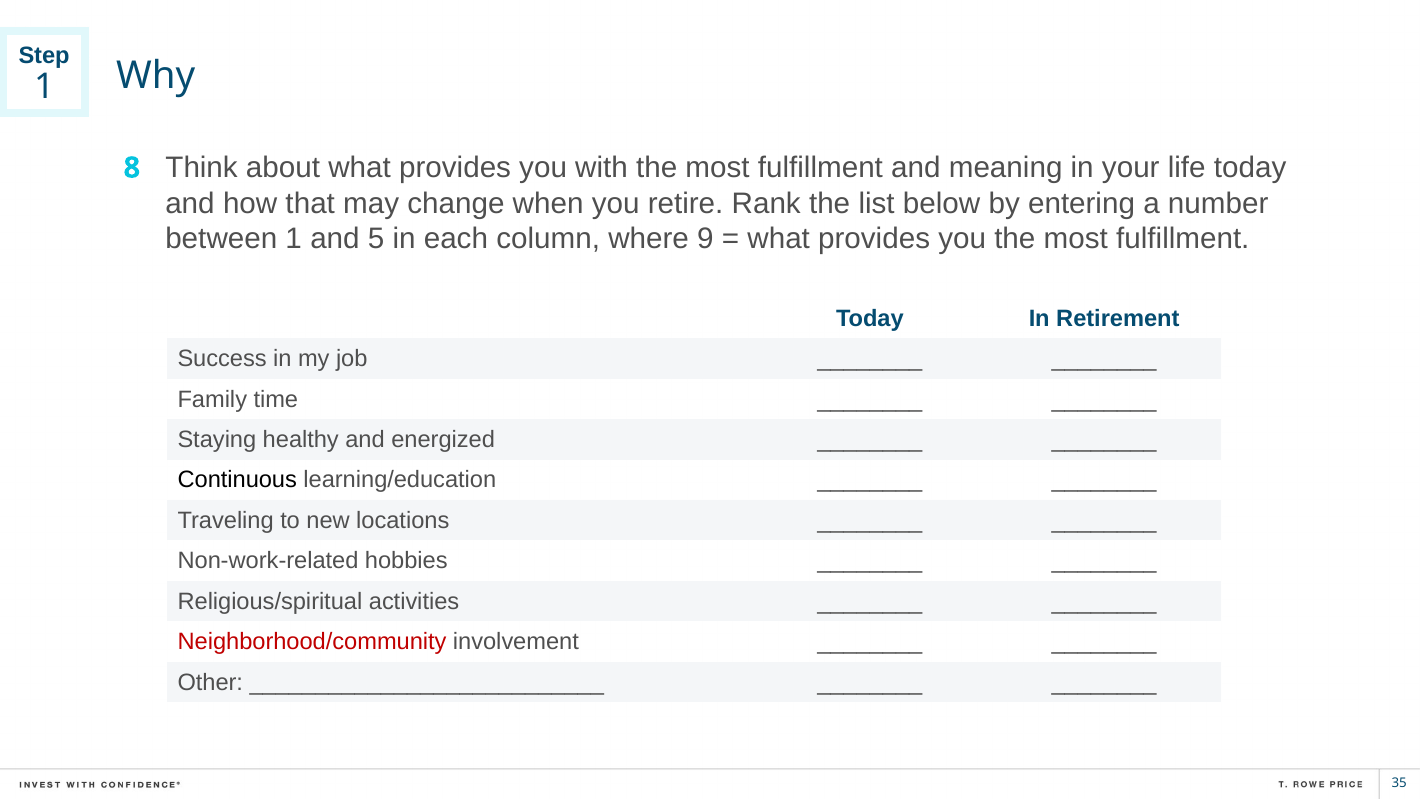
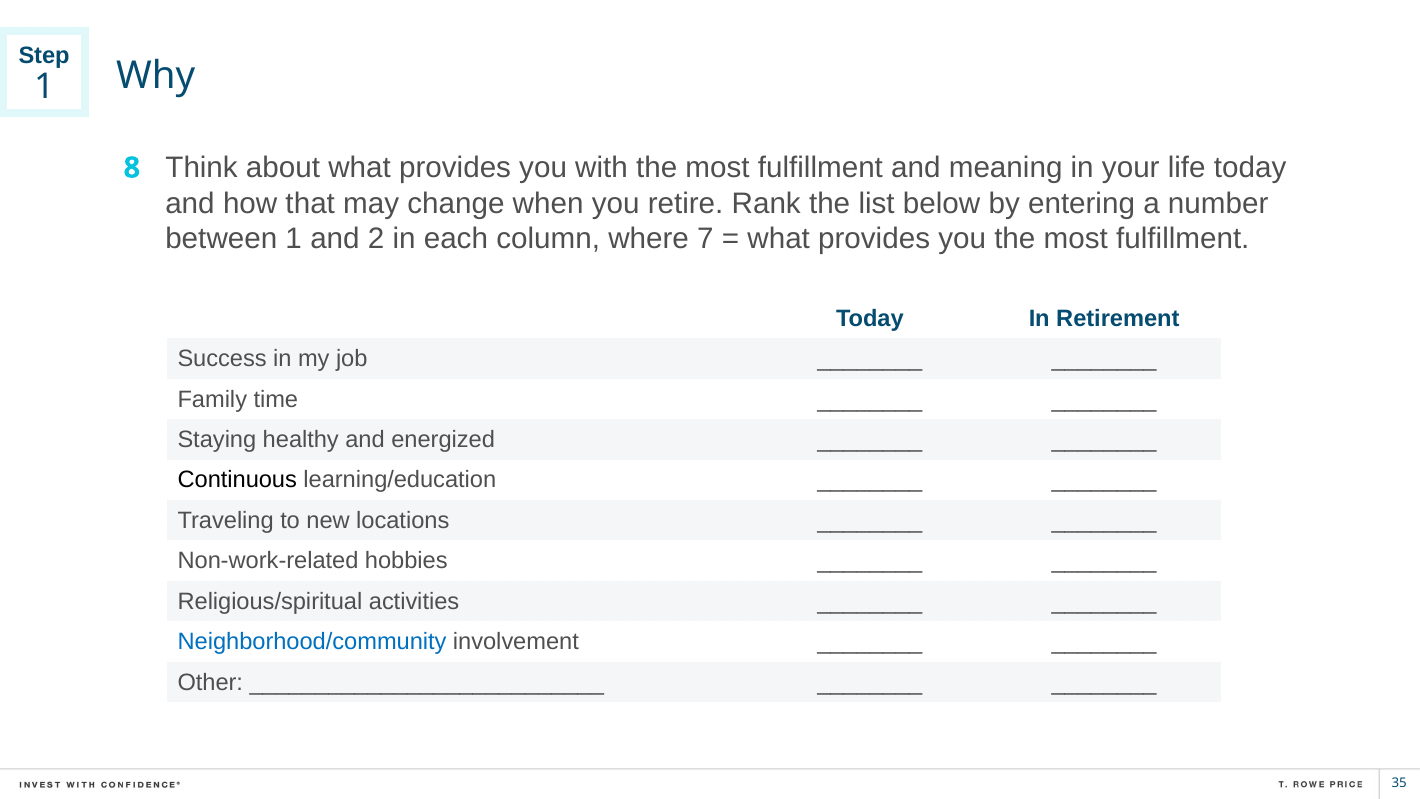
5: 5 -> 2 (376, 239)
9: 9 -> 7 (705, 239)
Neighborhood/community colour: red -> blue (312, 642)
